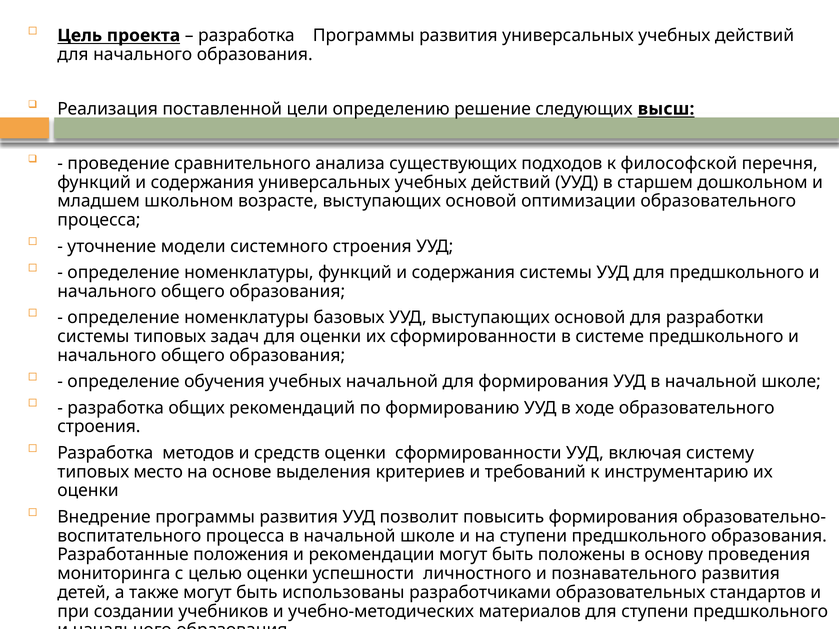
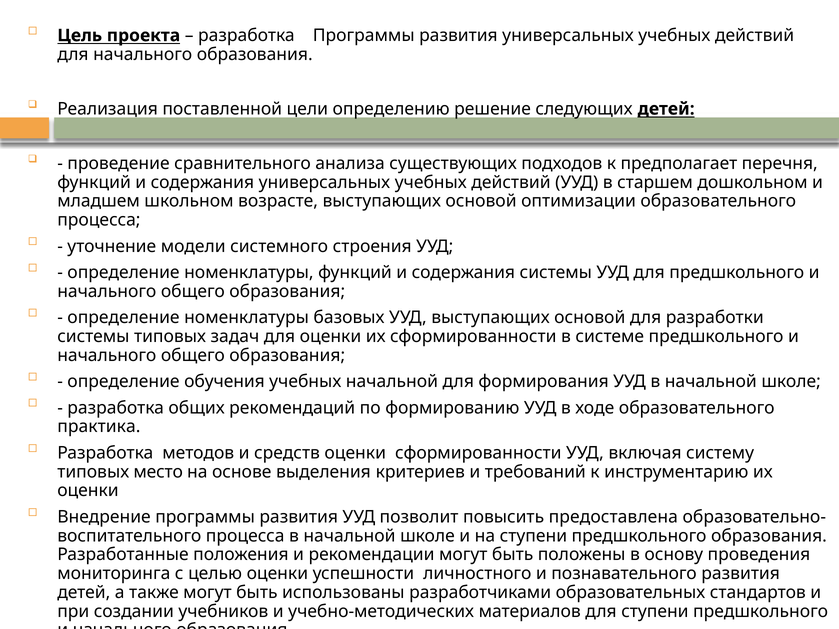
следующих высш: высш -> детей (666, 109)
философской: философской -> предполагает (679, 163)
строения: строения -> практика (99, 427)
повысить формирования: формирования -> предоставлена (613, 517)
